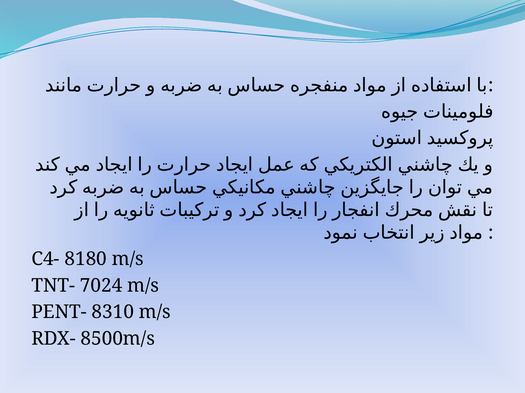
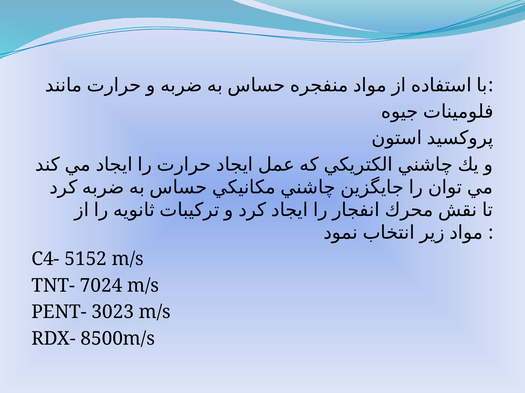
8180: 8180 -> 5152 (86, 260)
8310: 8310 -> 3023 (113, 313)
